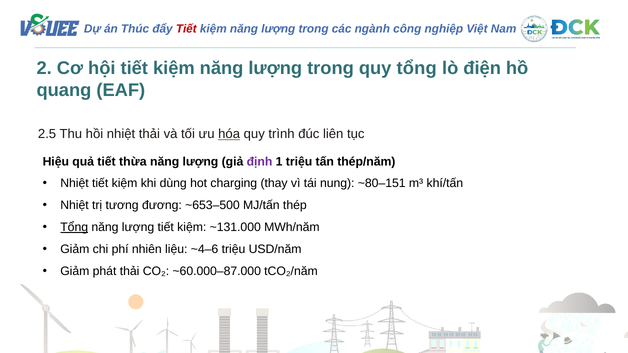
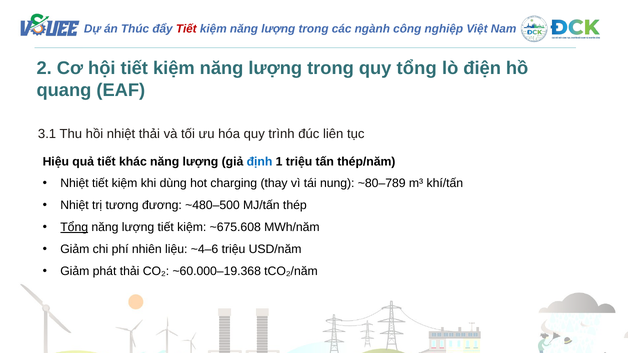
2.5: 2.5 -> 3.1 (47, 134)
hóa underline: present -> none (229, 134)
thừa: thừa -> khác (133, 162)
định colour: purple -> blue (260, 162)
~80–151: ~80–151 -> ~80–789 (382, 184)
~653–500: ~653–500 -> ~480–500 (212, 206)
~131.000: ~131.000 -> ~675.608 (235, 228)
~60.000–87.000: ~60.000–87.000 -> ~60.000–19.368 (217, 271)
